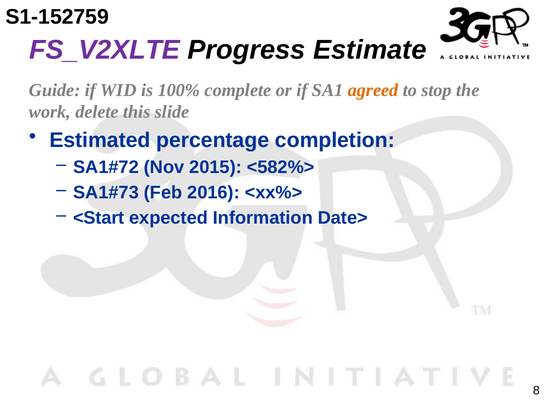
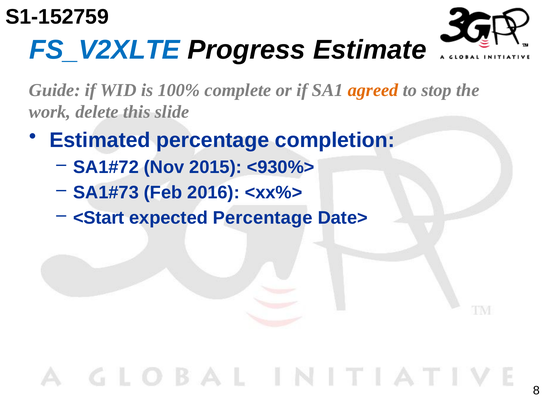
FS_V2XLTE colour: purple -> blue (105, 50)
<582%>: <582%> -> <930%> (281, 167)
expected Information: Information -> Percentage (263, 218)
